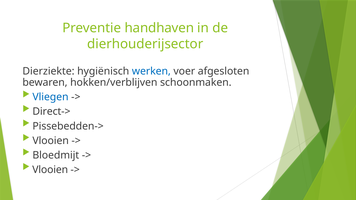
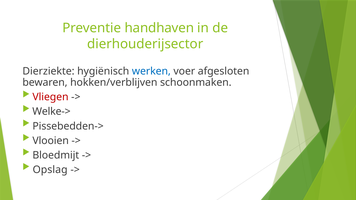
Vliegen colour: blue -> red (50, 97)
Direct->: Direct-> -> Welke-> (51, 112)
Vlooien: Vlooien -> Opslag (50, 170)
